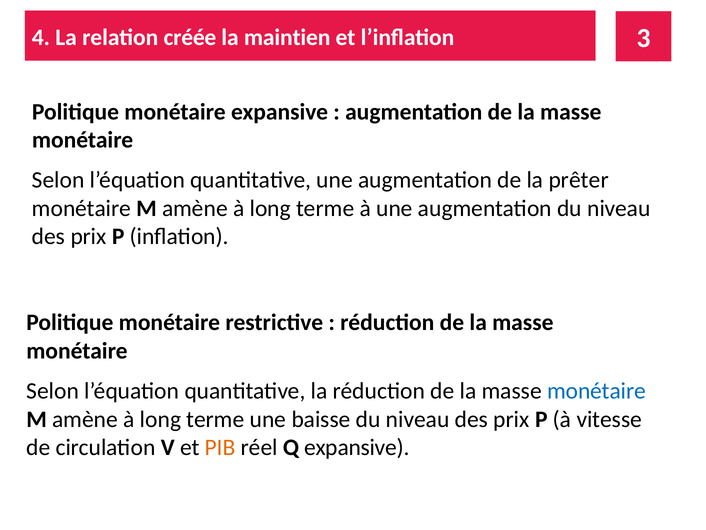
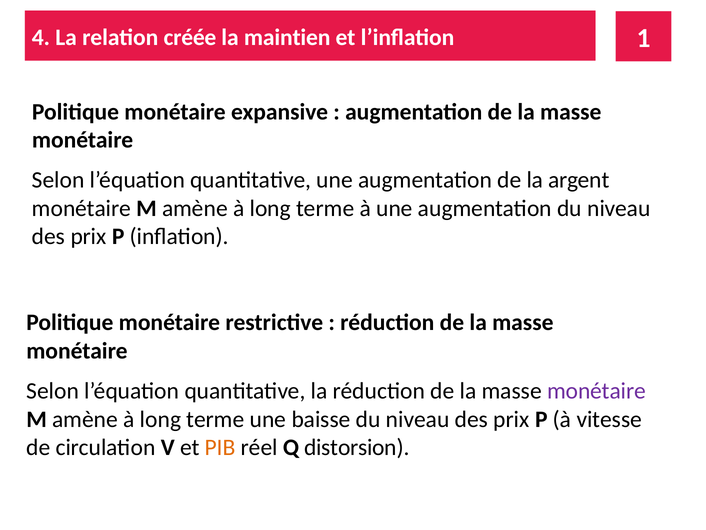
3: 3 -> 1 (643, 38)
prêter: prêter -> argent (579, 180)
monétaire colour: blue -> purple (597, 391)
Q expansive: expansive -> distorsion (357, 447)
